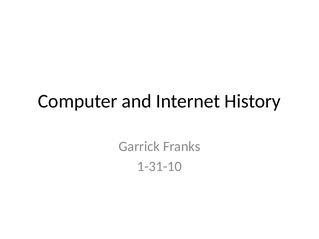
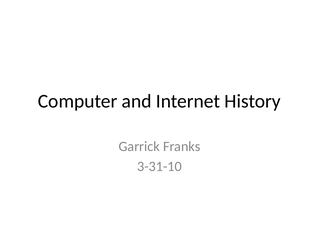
1-31-10: 1-31-10 -> 3-31-10 (159, 167)
